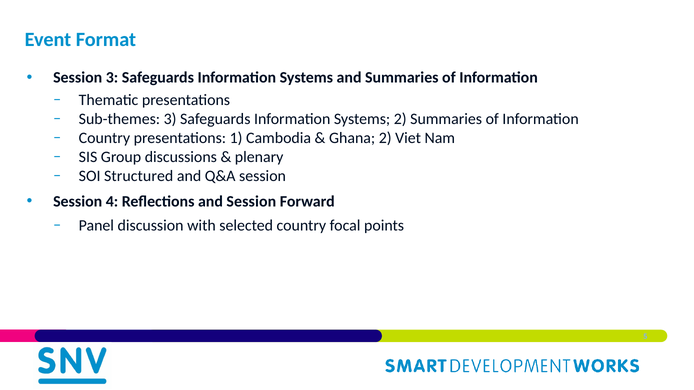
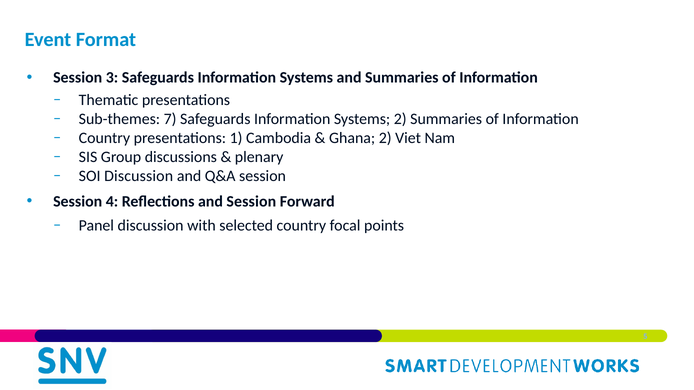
Sub-themes 3: 3 -> 7 (170, 119)
SOI Structured: Structured -> Discussion (139, 176)
